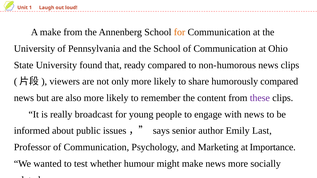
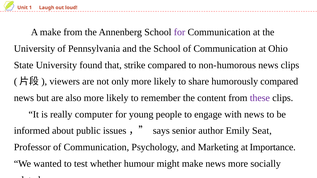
for colour: orange -> purple (180, 32)
ready: ready -> strike (135, 65)
broadcast: broadcast -> computer (94, 114)
Last: Last -> Seat (262, 131)
